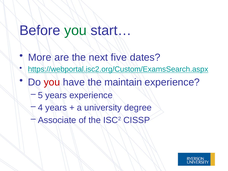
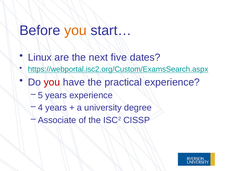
you colour: green -> orange (75, 30)
More: More -> Linux (40, 57)
maintain: maintain -> practical (123, 82)
